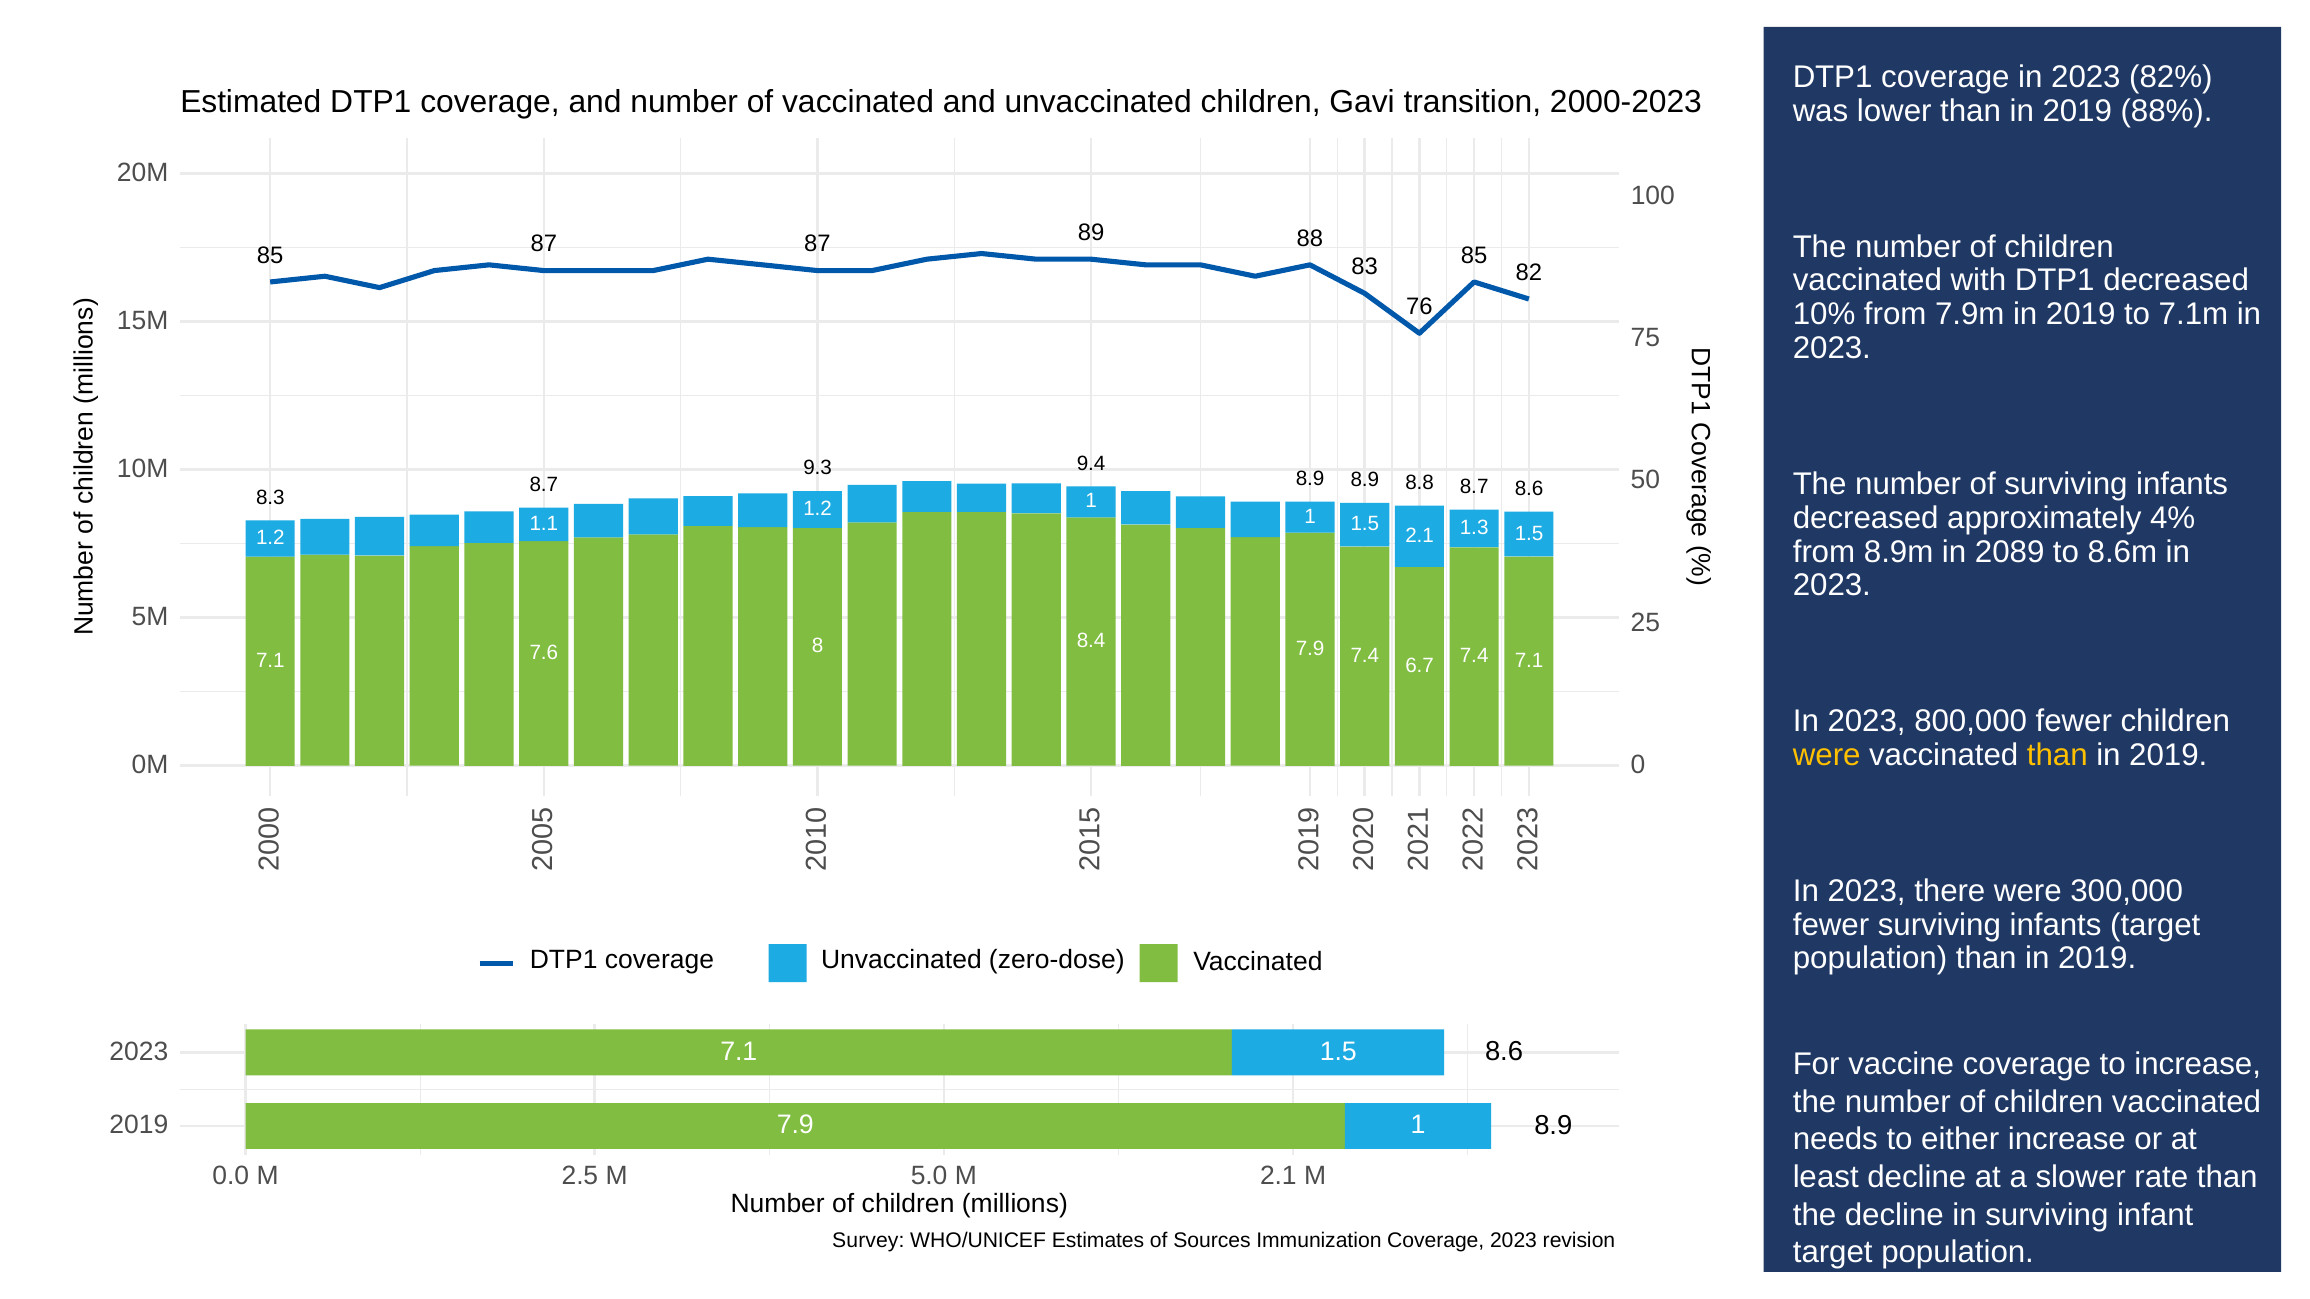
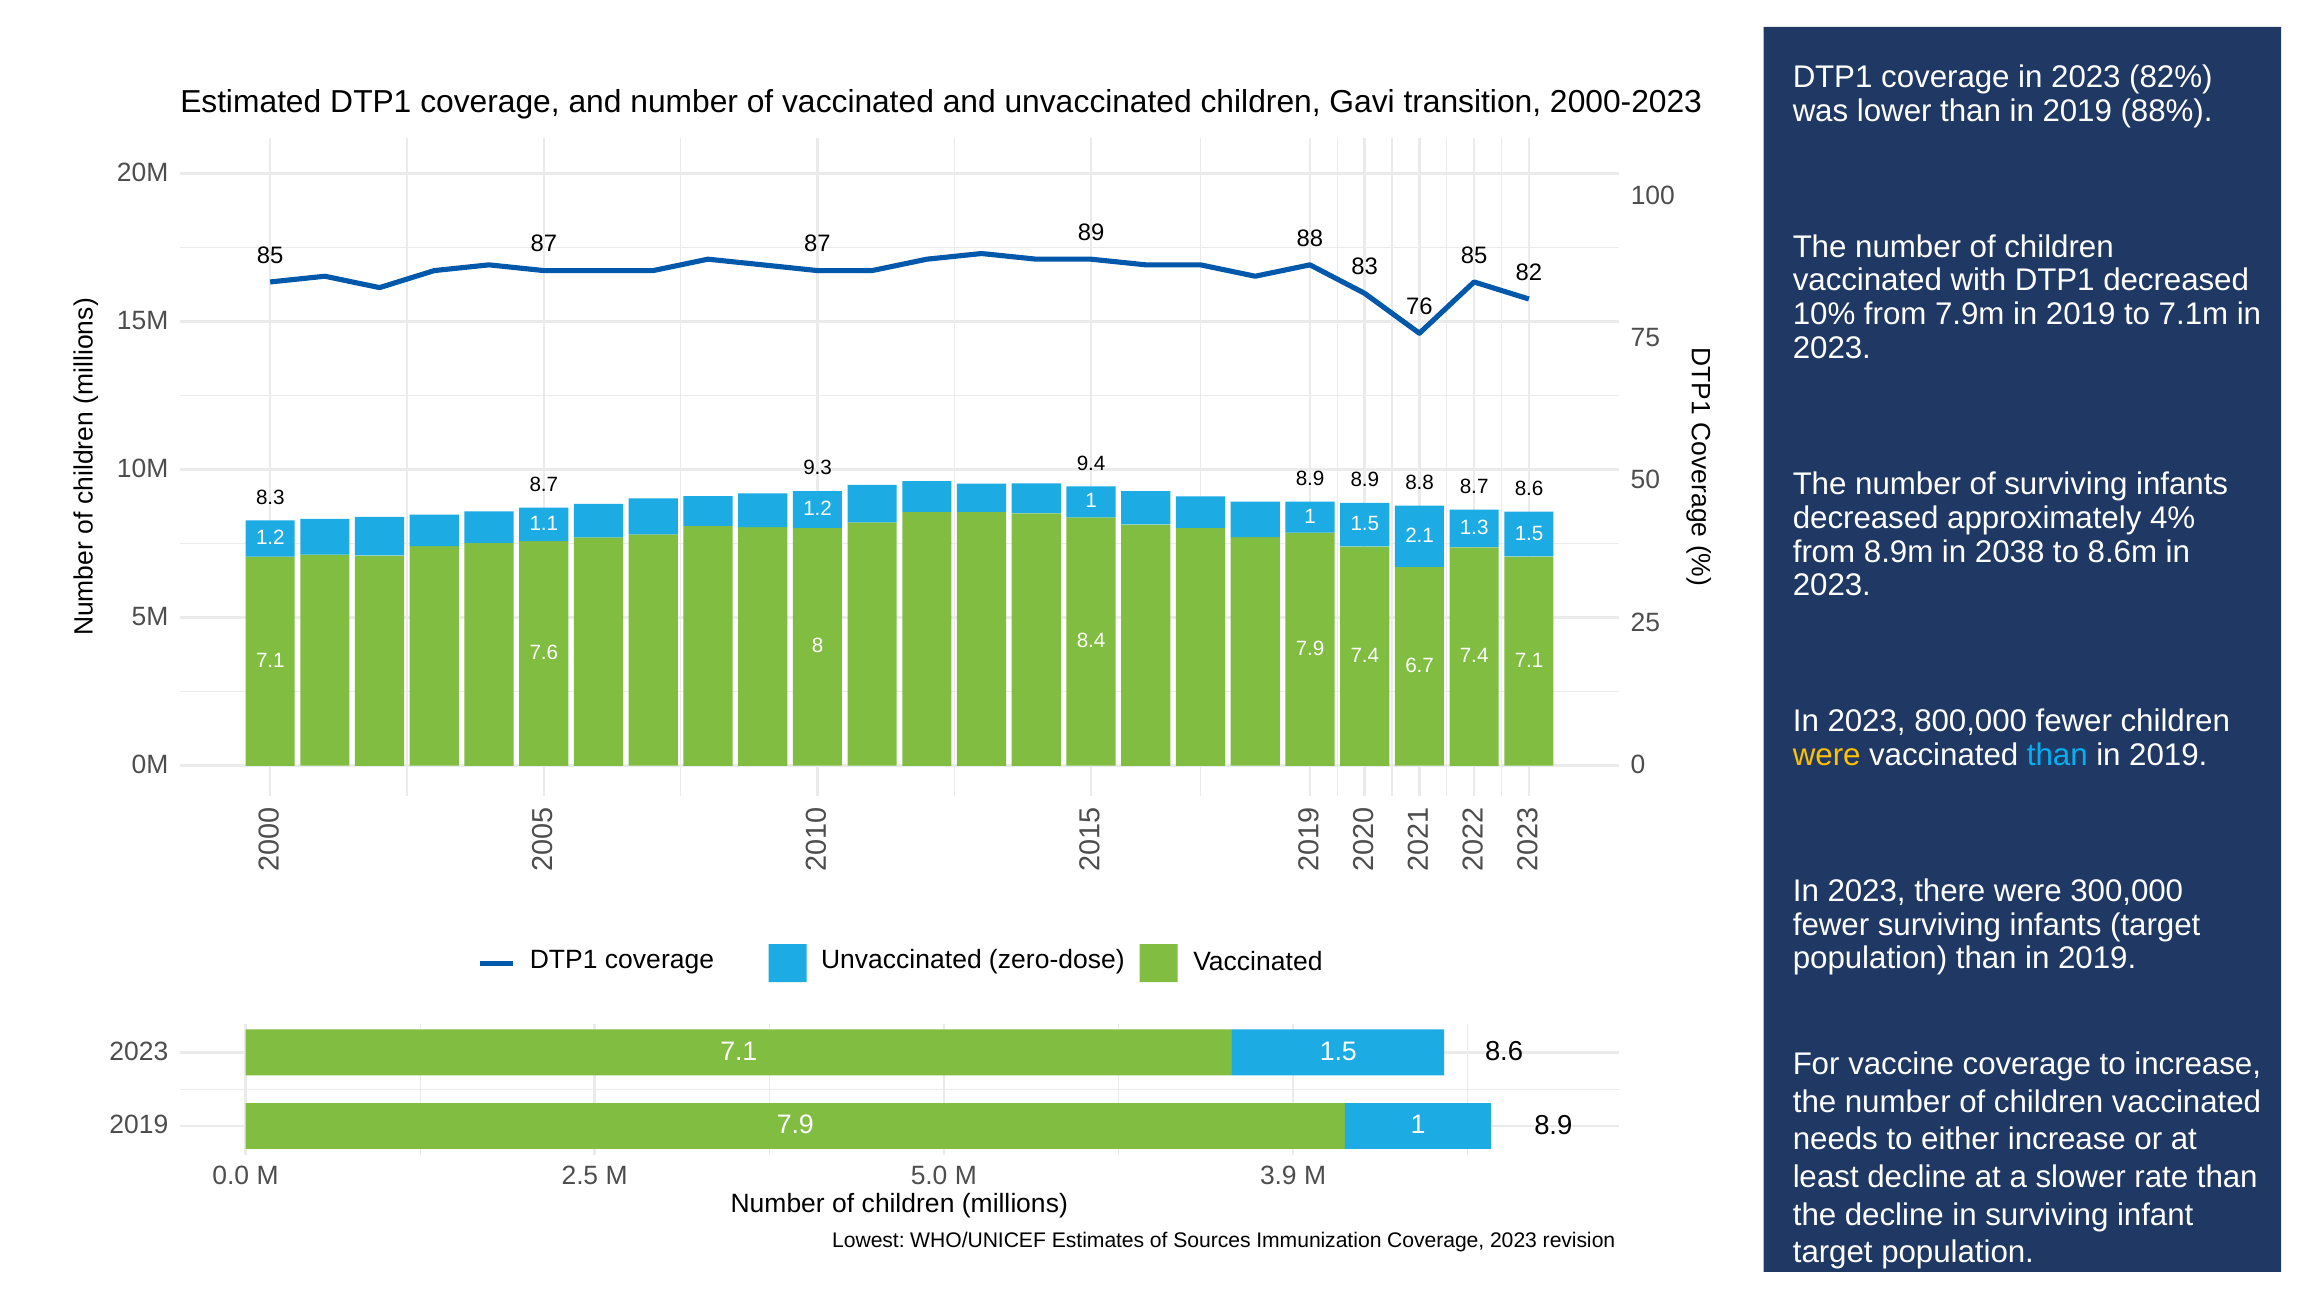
2089: 2089 -> 2038 (2010, 552)
than colour: yellow -> light blue (2057, 755)
M 2.1: 2.1 -> 3.9 (1278, 1176)
Survey: Survey -> Lowest (868, 1241)
